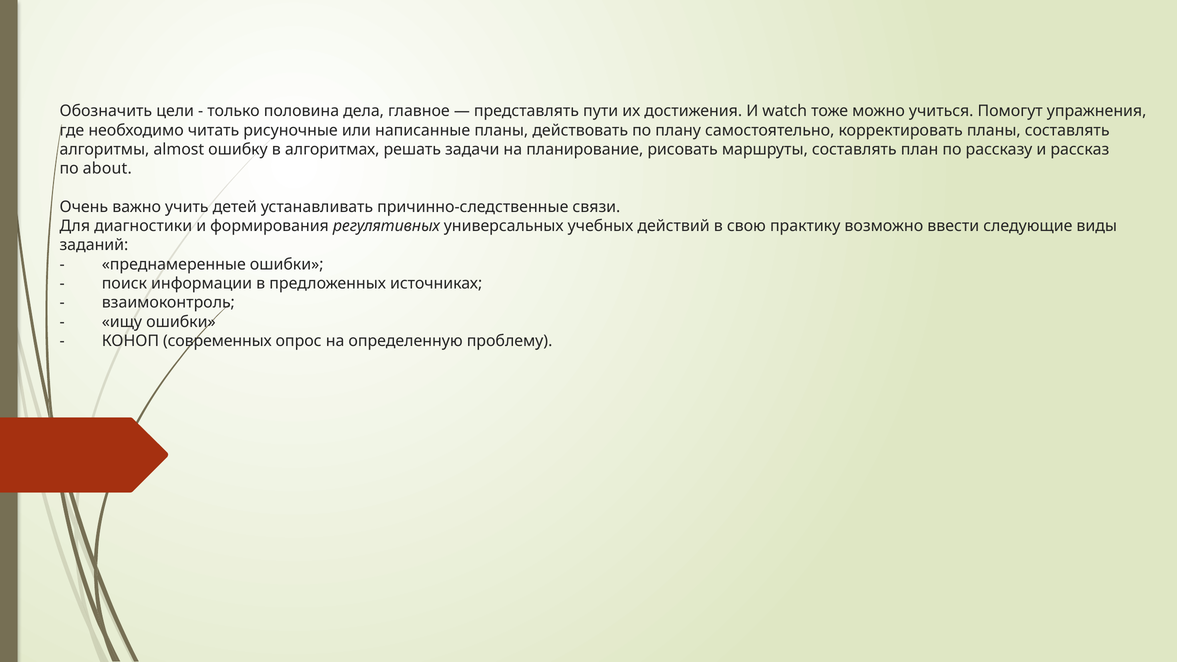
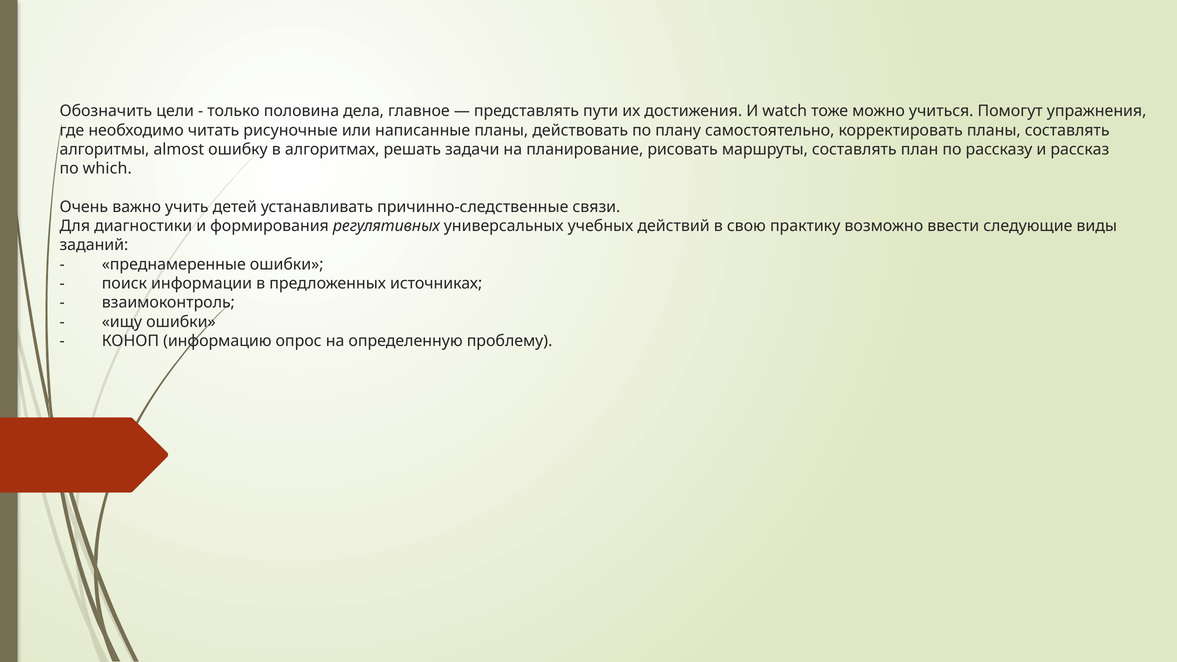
about: about -> which (107, 169)
современных: современных -> информацию (217, 341)
